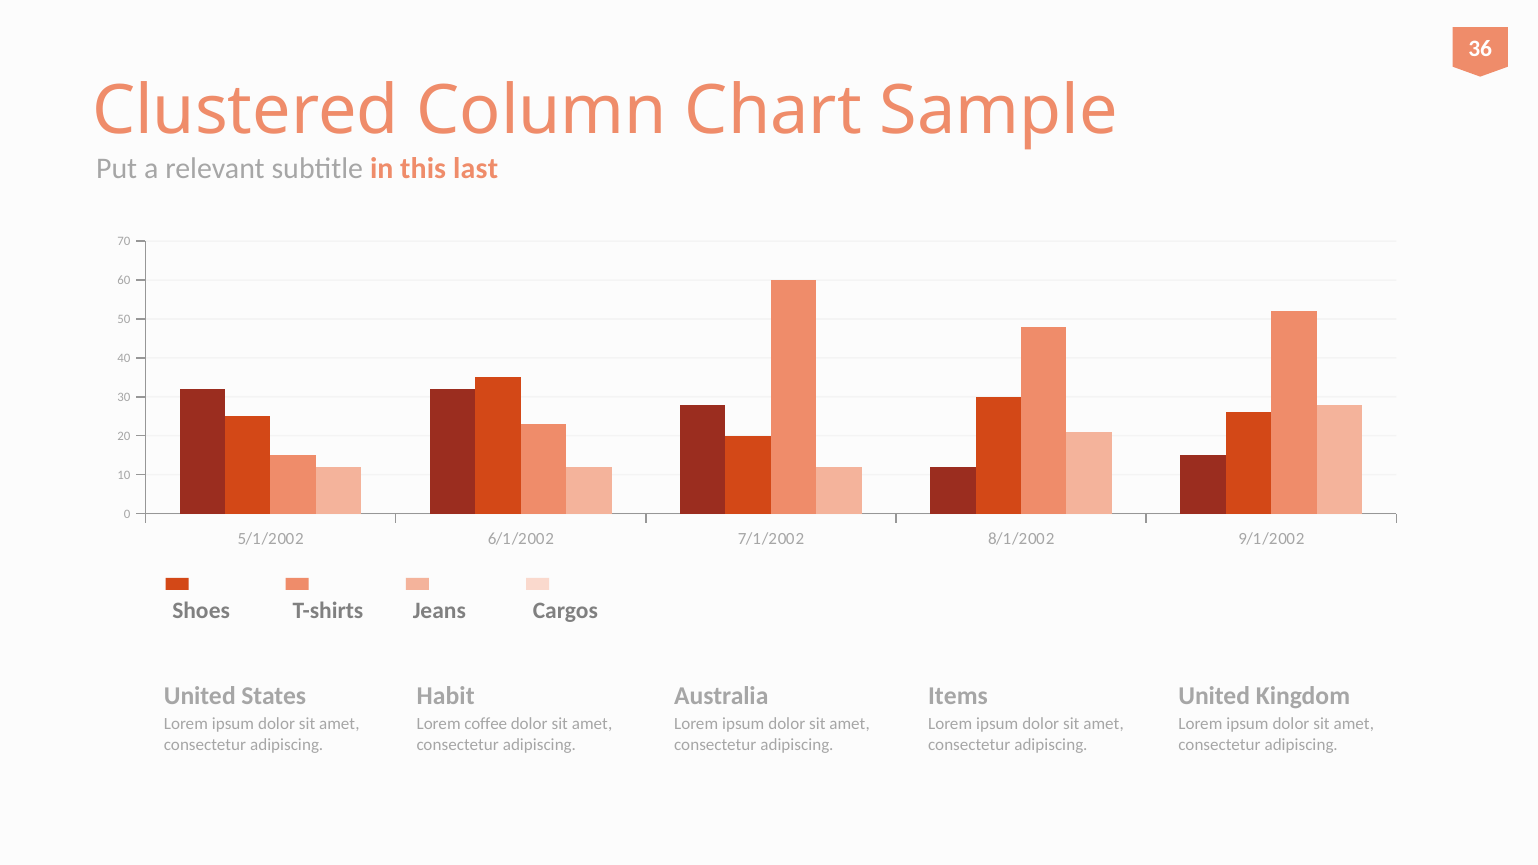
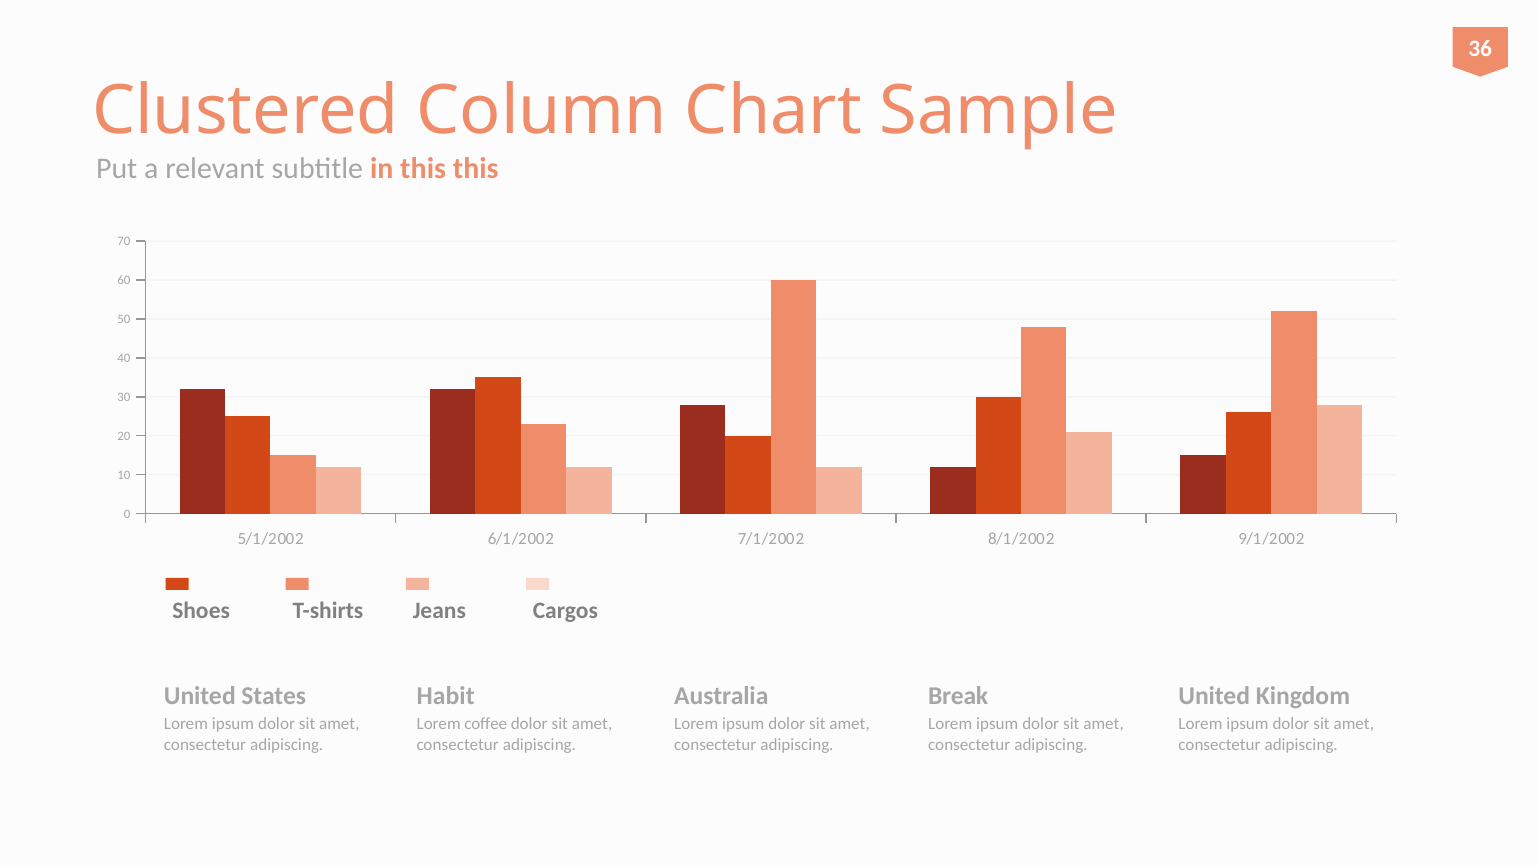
this last: last -> this (476, 169)
Items: Items -> Break (958, 696)
